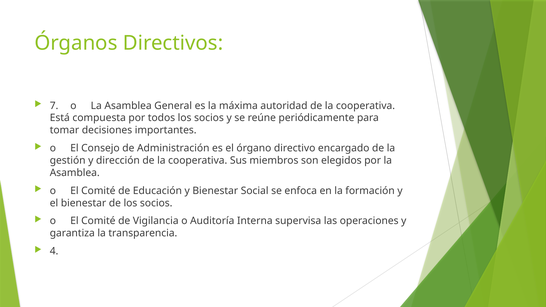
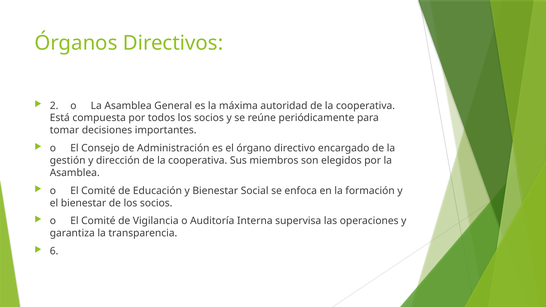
7: 7 -> 2 (54, 106)
4: 4 -> 6 (54, 251)
